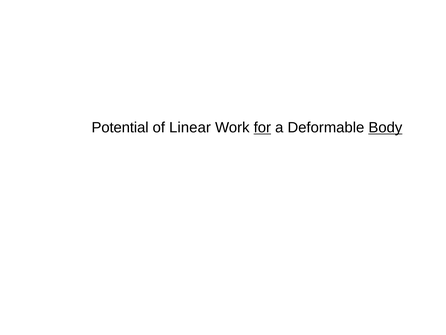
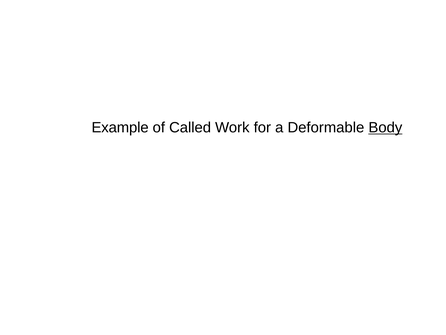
Potential: Potential -> Example (120, 127)
Linear: Linear -> Called (190, 127)
for underline: present -> none (262, 127)
